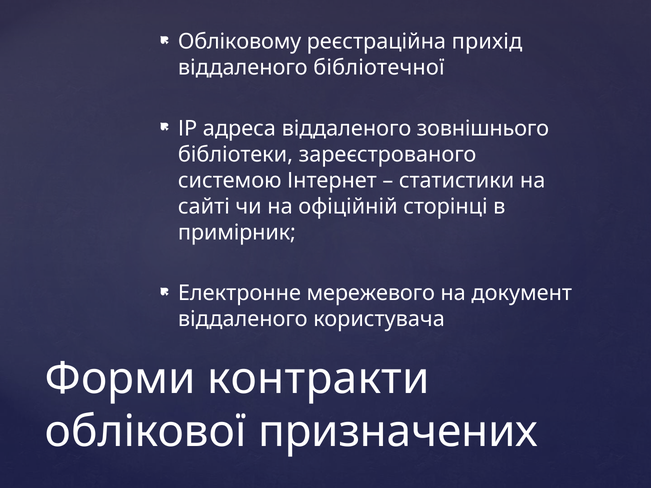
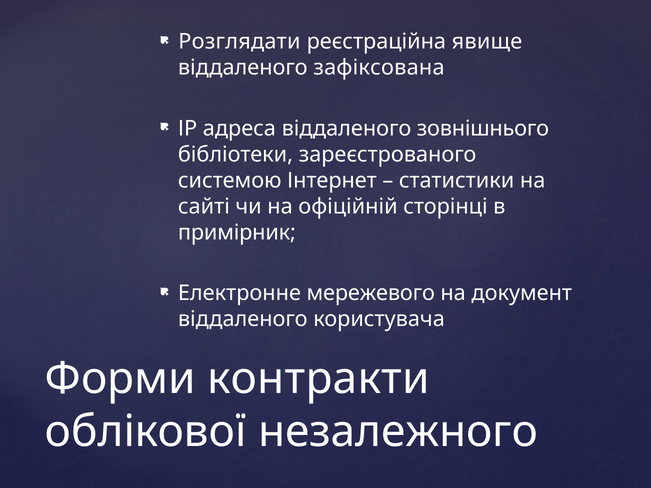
Обліковому: Обліковому -> Розглядати (239, 42)
прихід: прихід -> явище (487, 42)
бібліотечної: бібліотечної -> зафіксована (379, 68)
призначених: призначених -> незалежного (398, 432)
